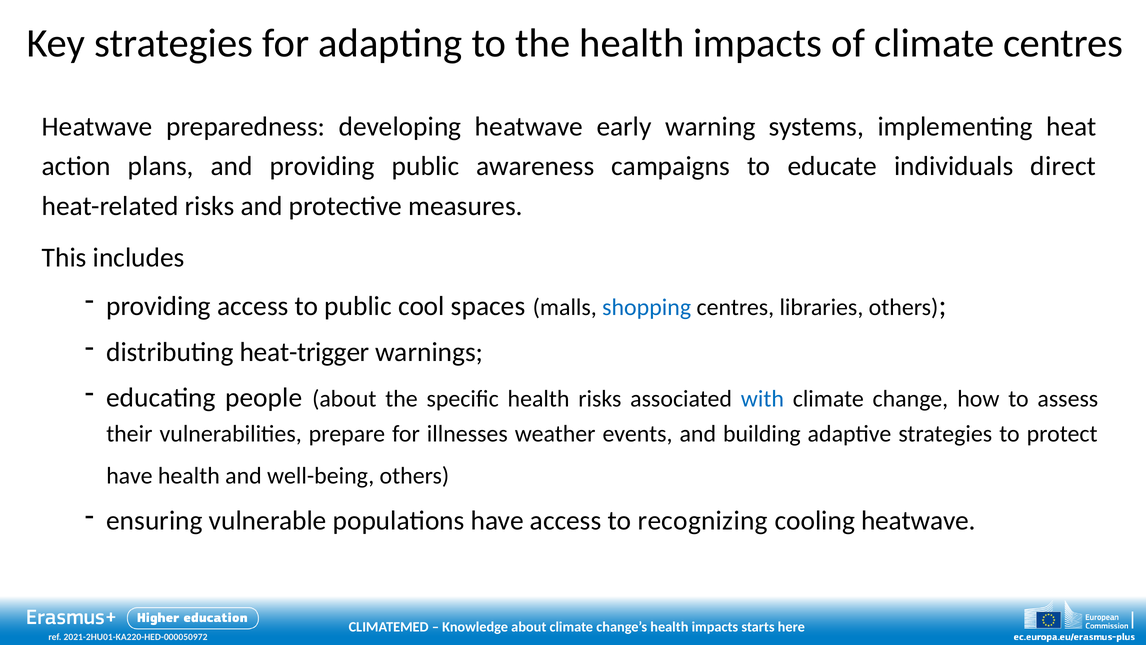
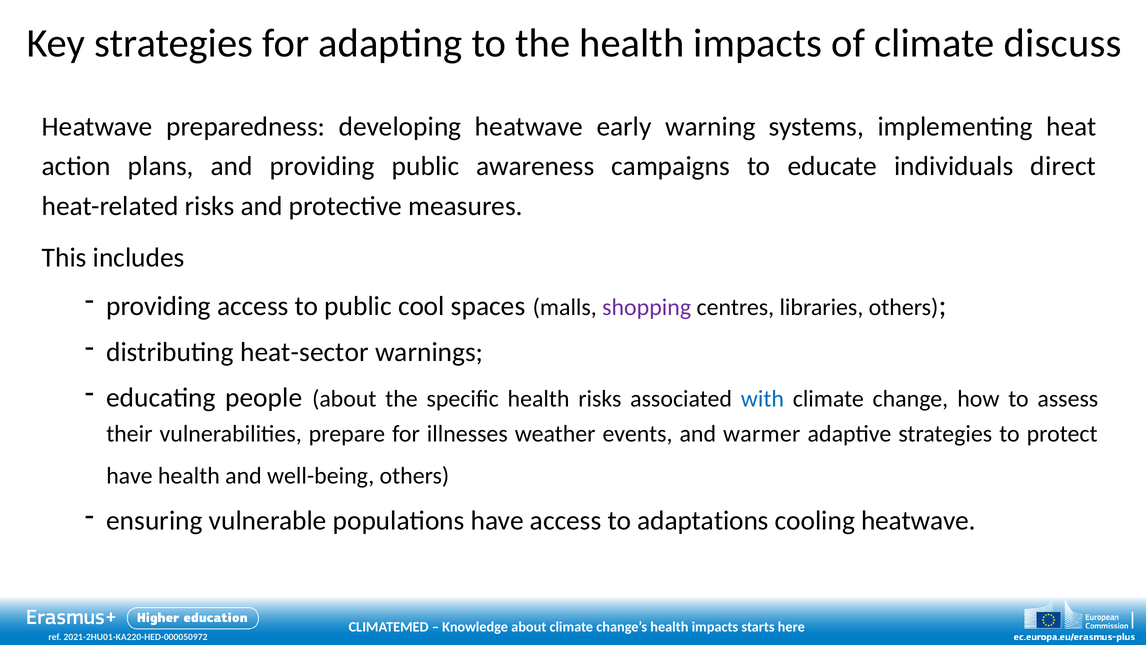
climate centres: centres -> discuss (1063, 43)
shopping colour: blue -> purple (647, 307)
heat-trigger: heat-trigger -> heat-sector (304, 352)
building: building -> warmer (762, 434)
recognizing: recognizing -> adaptations (703, 520)
